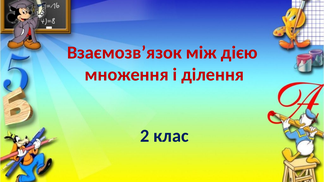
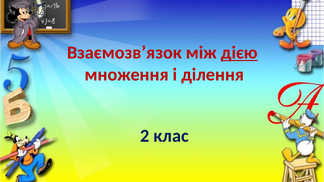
дією underline: none -> present (239, 53)
